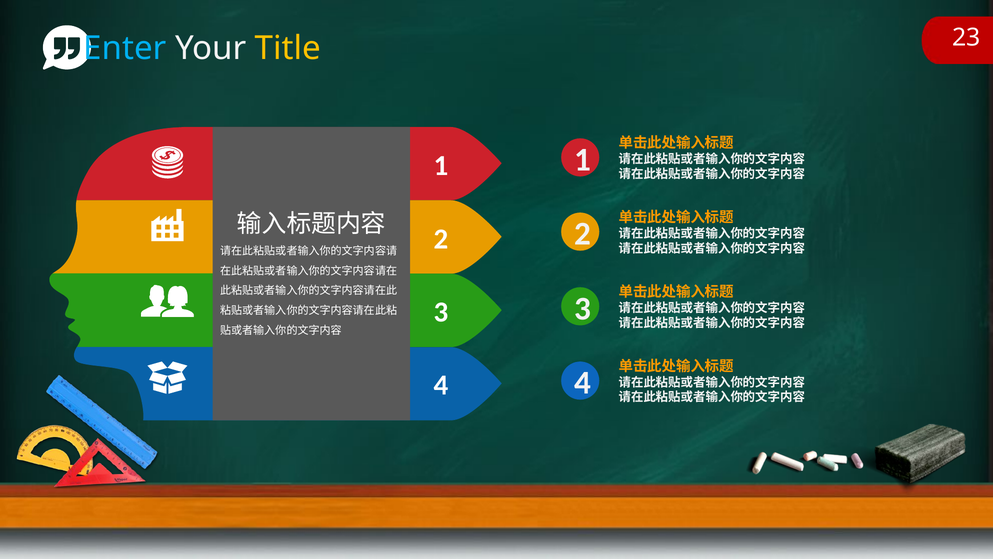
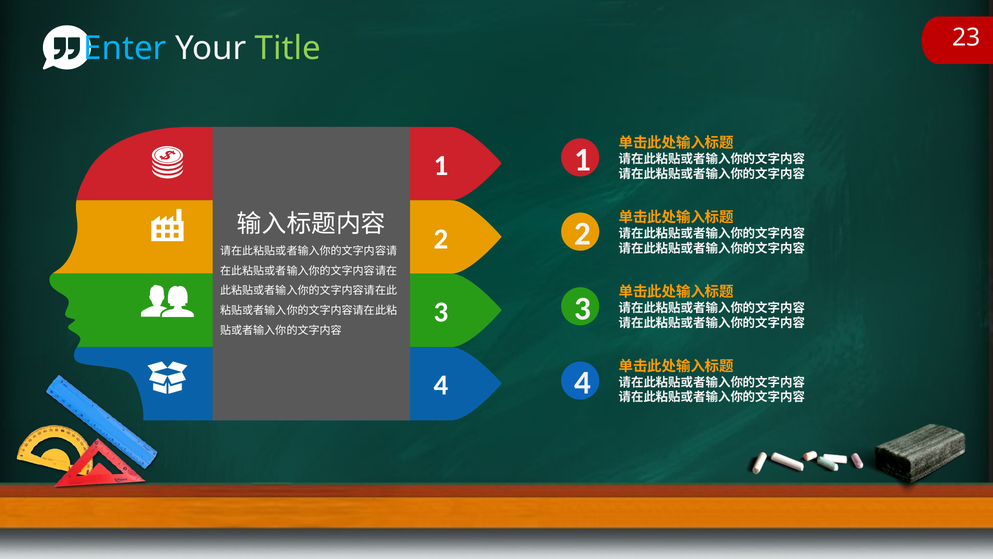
Title colour: yellow -> light green (288, 48)
